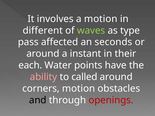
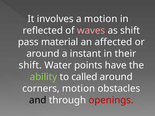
different: different -> reflected (43, 31)
waves colour: light green -> pink (91, 31)
as type: type -> shift (130, 31)
affected: affected -> material (60, 42)
seconds: seconds -> affected (113, 42)
each: each -> shift (30, 65)
ability colour: pink -> light green (44, 77)
